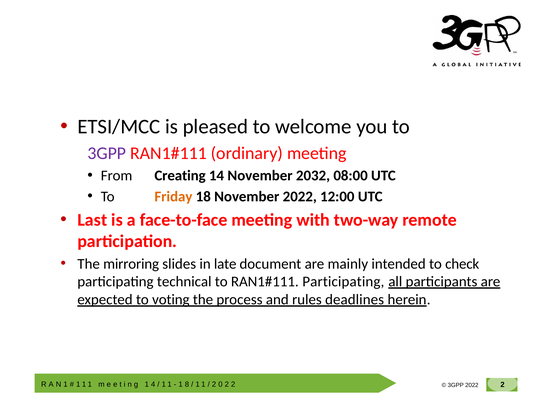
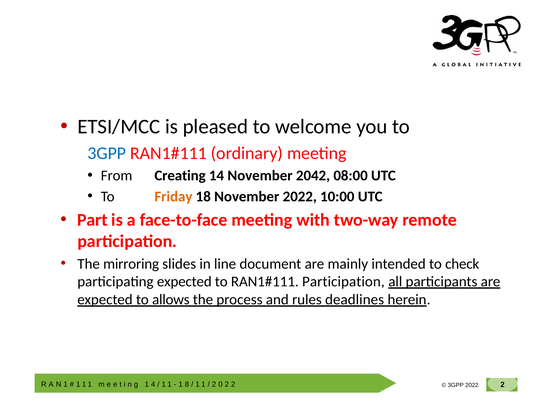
3GPP colour: purple -> blue (107, 153)
2032: 2032 -> 2042 (313, 176)
12:00: 12:00 -> 10:00 (337, 197)
Last: Last -> Part (92, 220)
late: late -> line (225, 264)
participating technical: technical -> expected (184, 282)
Participating: Participating -> Participation (343, 282)
voting: voting -> allows (171, 300)
